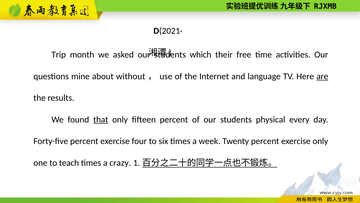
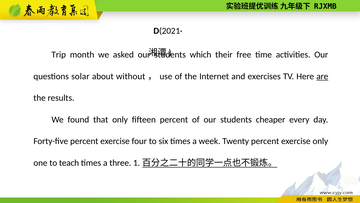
mine: mine -> solar (80, 76)
language: language -> exercises (264, 76)
that underline: present -> none (101, 119)
physical: physical -> cheaper (271, 119)
crazy: crazy -> three (120, 162)
